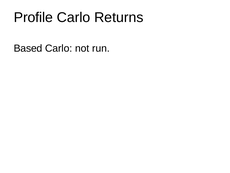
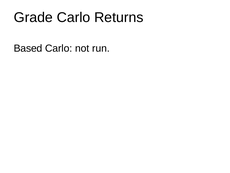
Profile: Profile -> Grade (33, 17)
